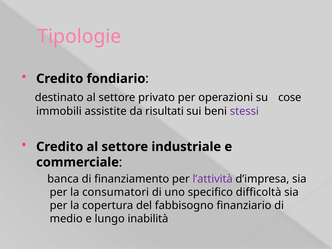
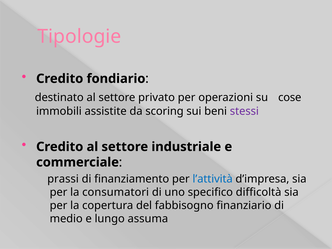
risultati: risultati -> scoring (164, 111)
banca: banca -> prassi (63, 179)
l’attività colour: purple -> blue (213, 179)
inabilità: inabilità -> assuma (148, 219)
